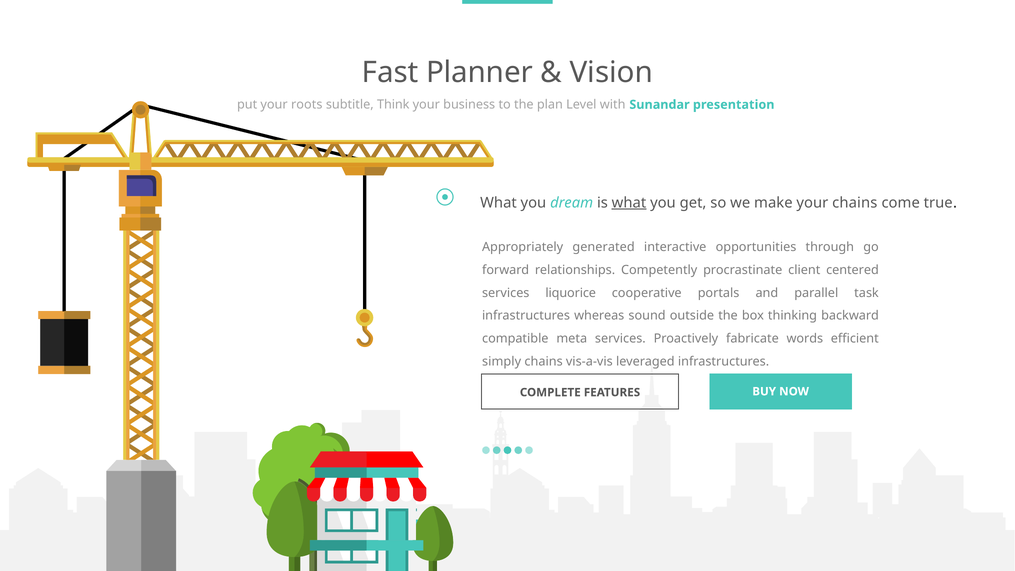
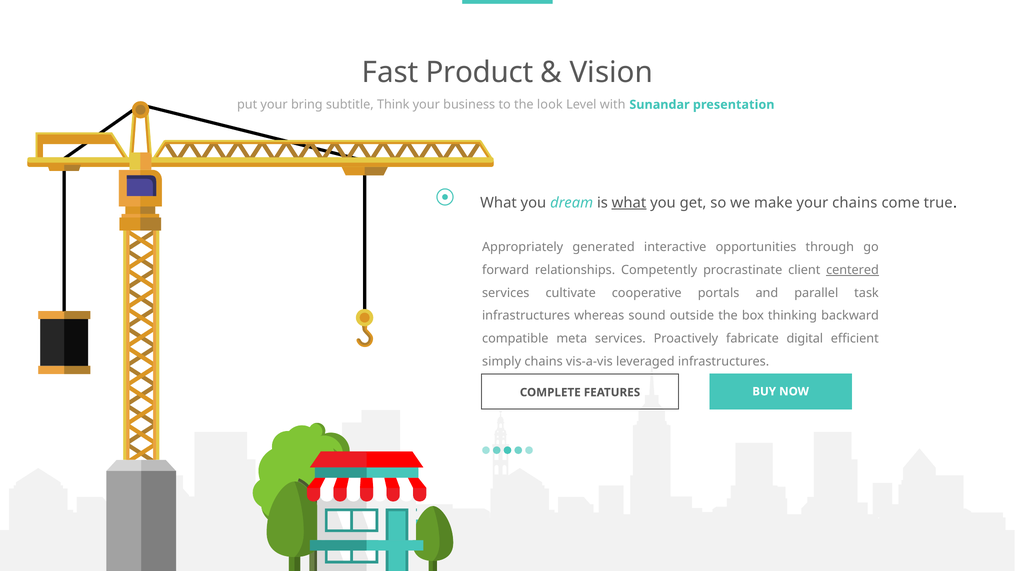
Planner: Planner -> Product (480, 72)
roots: roots -> bring (307, 105)
plan: plan -> look (550, 105)
centered underline: none -> present (852, 270)
liquorice: liquorice -> cultivate (571, 293)
words: words -> digital (805, 339)
